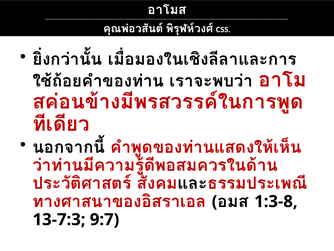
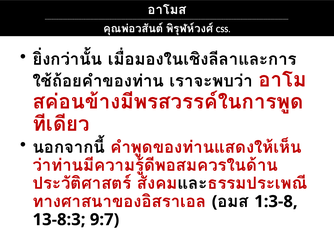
13-7:3: 13-7:3 -> 13-8:3 (59, 219)
